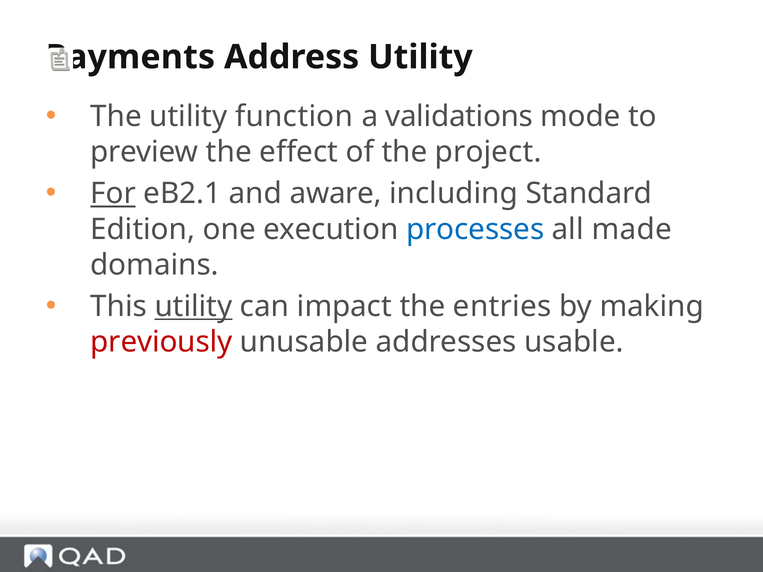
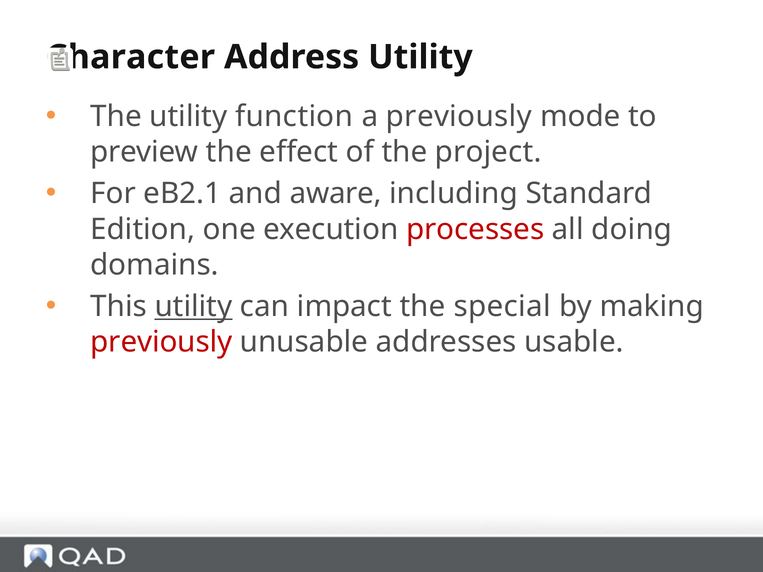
Payments: Payments -> Character (130, 57)
a validations: validations -> previously (459, 117)
For underline: present -> none (113, 194)
processes colour: blue -> red (475, 229)
made: made -> doing (632, 229)
entries: entries -> special (502, 307)
